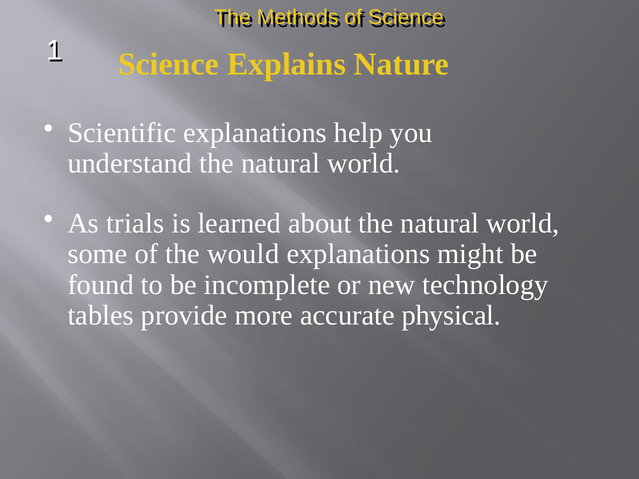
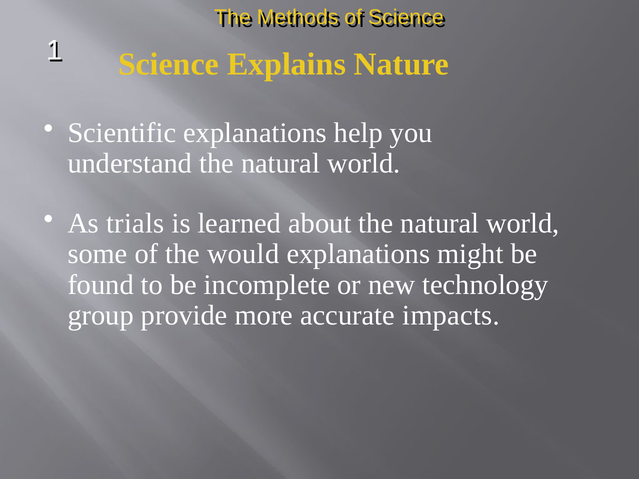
tables: tables -> group (101, 316)
physical: physical -> impacts (451, 316)
